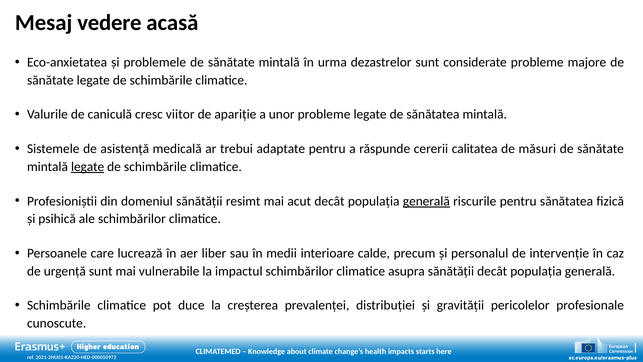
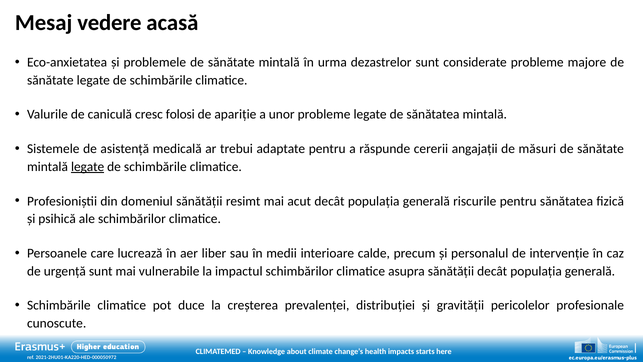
viitor: viitor -> folosi (180, 114)
calitatea: calitatea -> angajații (475, 149)
generală underline: present -> none (426, 201)
